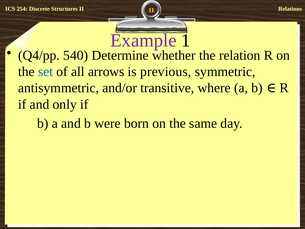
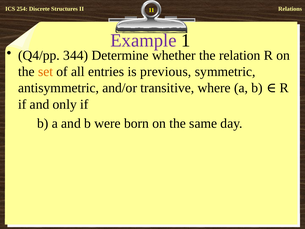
540: 540 -> 344 (76, 55)
set colour: blue -> orange (46, 72)
arrows: arrows -> entries (106, 72)
